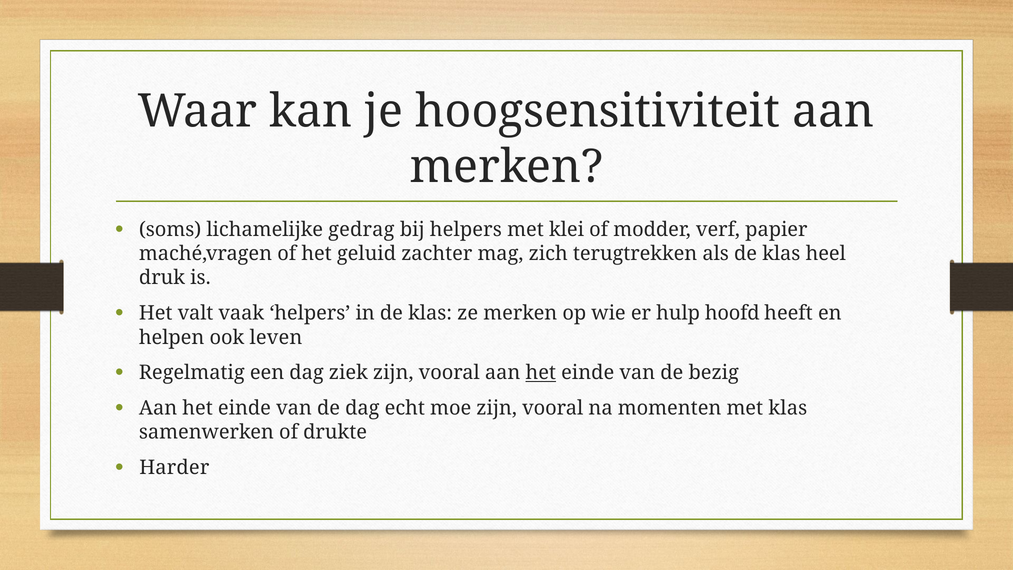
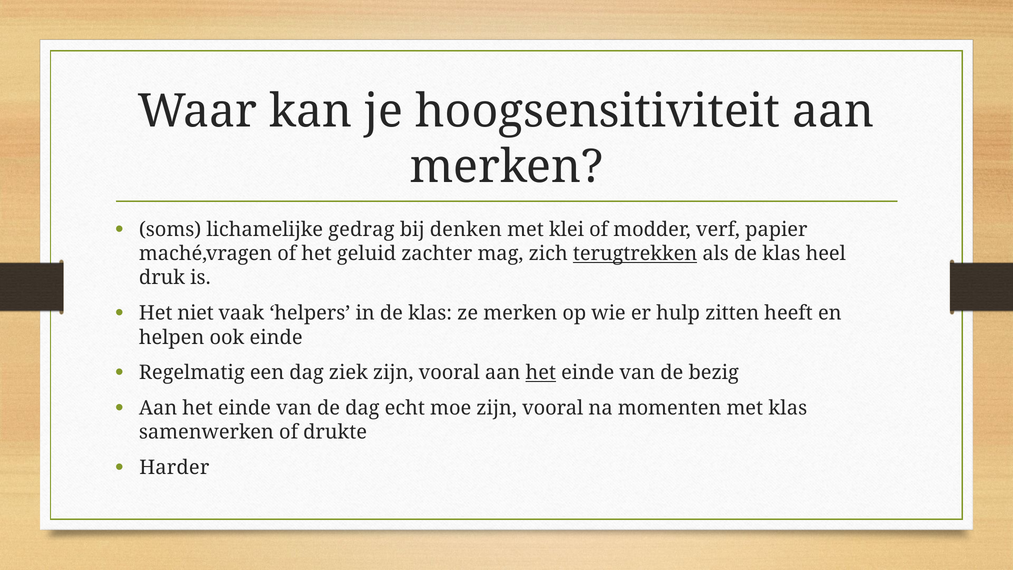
bij helpers: helpers -> denken (466, 230)
terugtrekken underline: none -> present (635, 254)
valt: valt -> niet (196, 313)
hoofd: hoofd -> zitten (732, 313)
ook leven: leven -> einde (276, 337)
